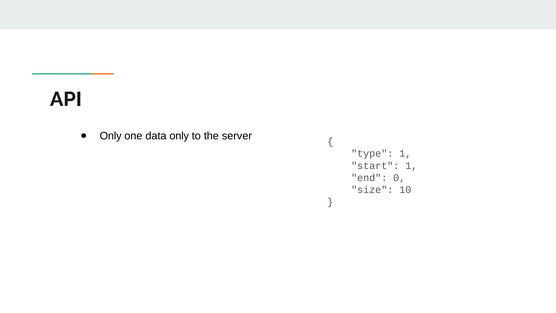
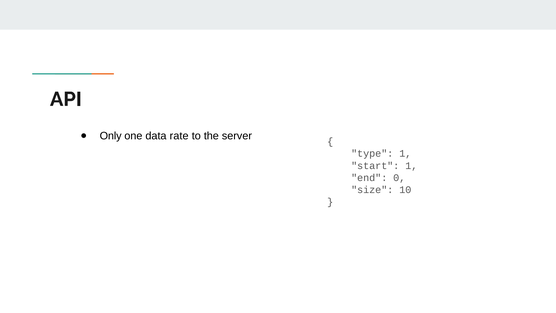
data only: only -> rate (179, 136)
